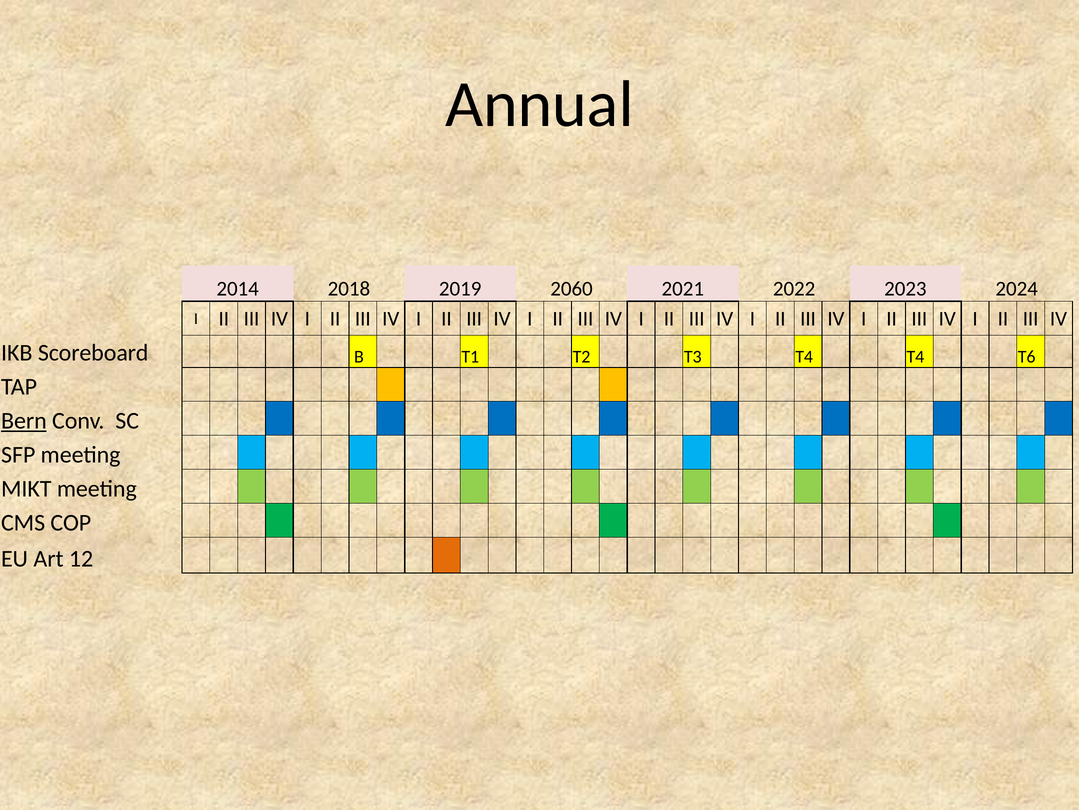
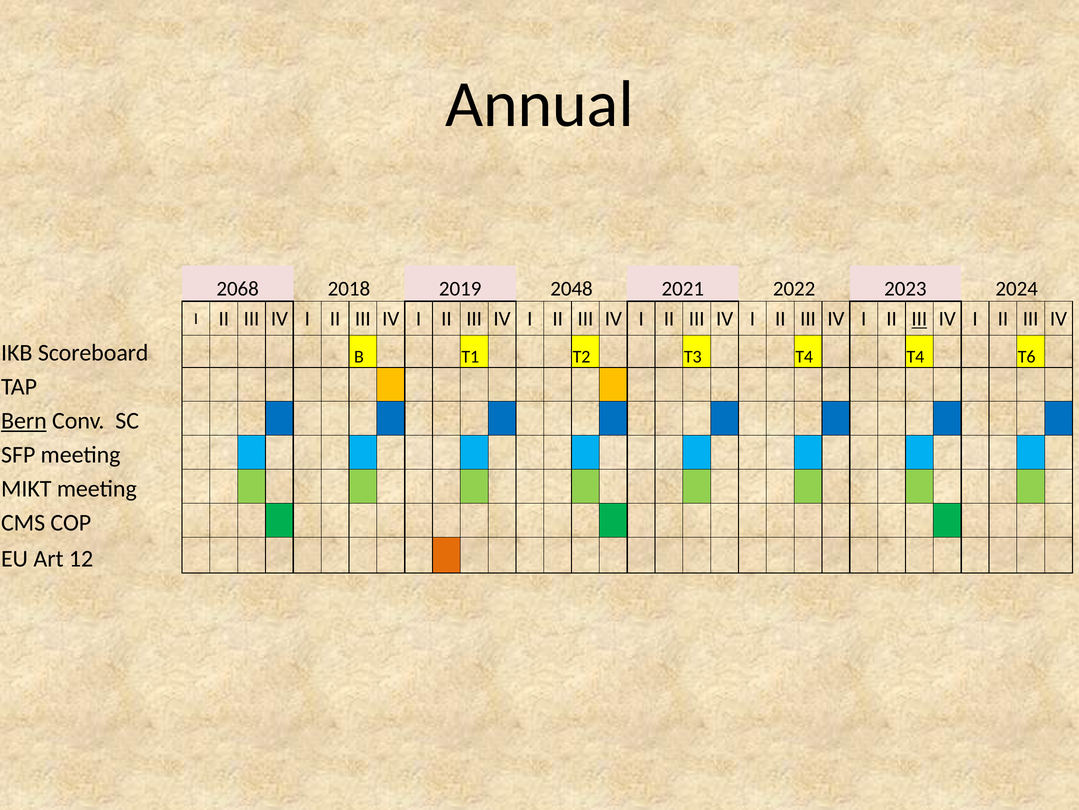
2014: 2014 -> 2068 (238, 288)
2060: 2060 -> 2048 (572, 288)
III underline: none -> present (919, 319)
